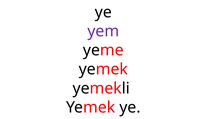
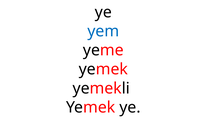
yem colour: purple -> blue (103, 31)
